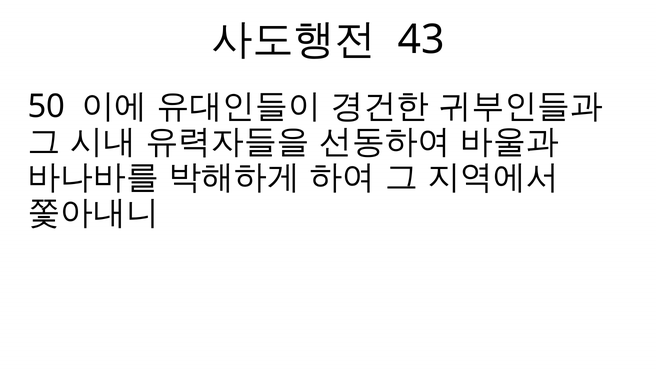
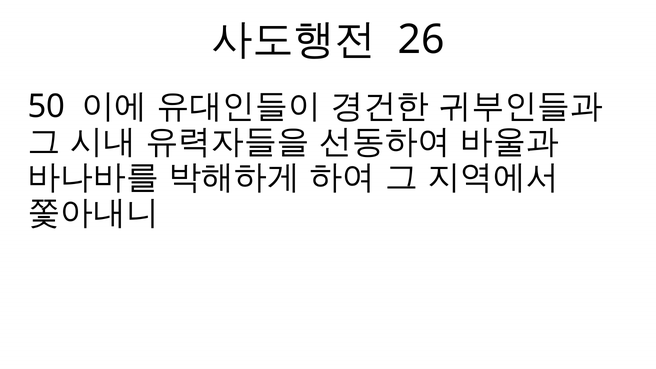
43: 43 -> 26 (421, 40)
